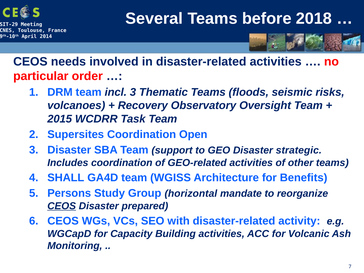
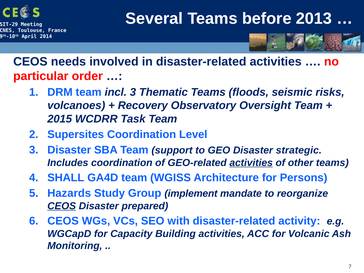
2018: 2018 -> 2013 (314, 19)
Open: Open -> Level (193, 134)
activities underline: none -> present (251, 163)
Benefits: Benefits -> Persons (304, 178)
Persons: Persons -> Hazards (69, 193)
horizontal: horizontal -> implement (191, 194)
